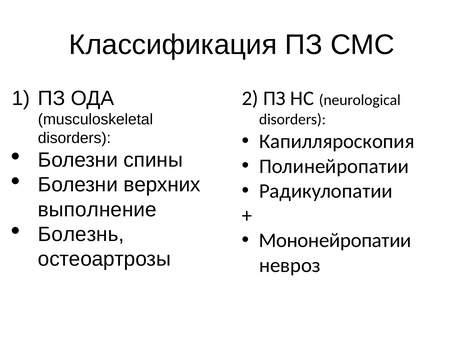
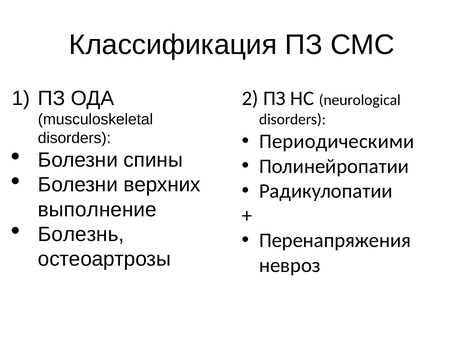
Капилляроскопия: Капилляроскопия -> Периодическими (337, 142)
Мононейропатии: Мононейропатии -> Перенапряжения (335, 241)
